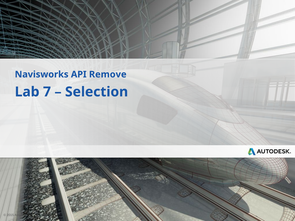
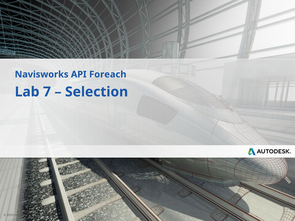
Remove: Remove -> Foreach (108, 74)
